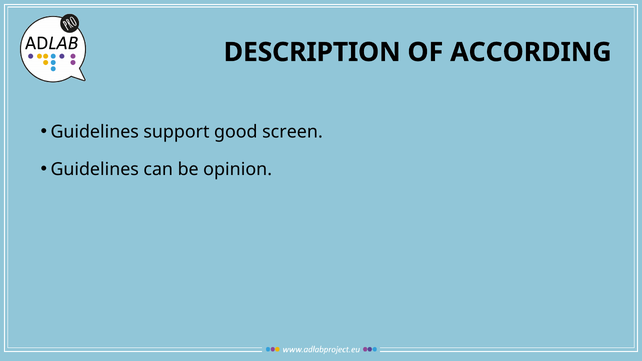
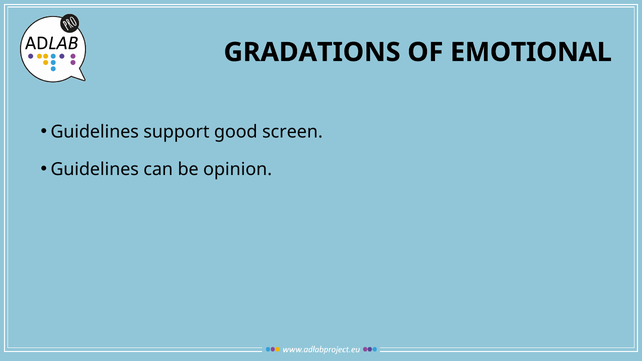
DESCRIPTION: DESCRIPTION -> GRADATIONS (312, 52)
ACCORDING: ACCORDING -> EMOTIONAL (531, 52)
